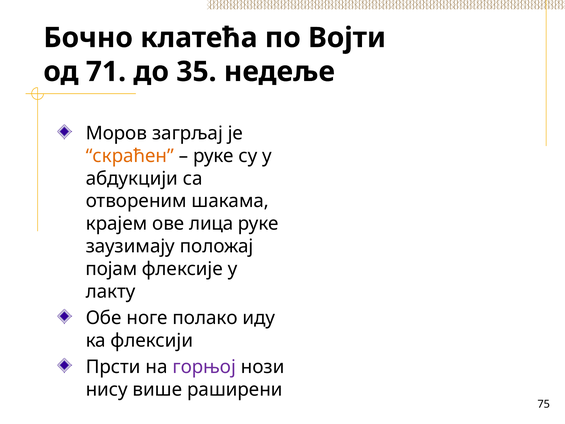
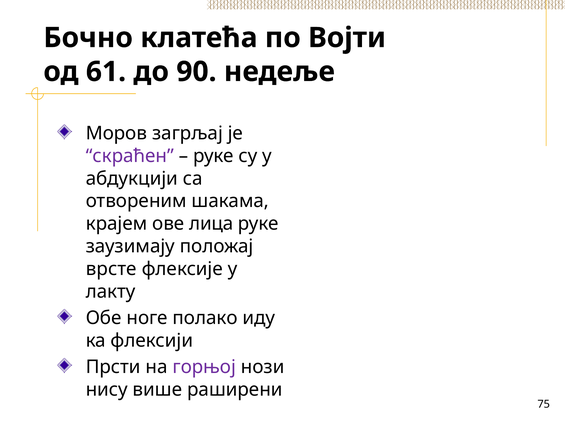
71: 71 -> 61 (106, 72)
35: 35 -> 90 (196, 72)
скраћен colour: orange -> purple (130, 156)
појам: појам -> врсте (111, 269)
